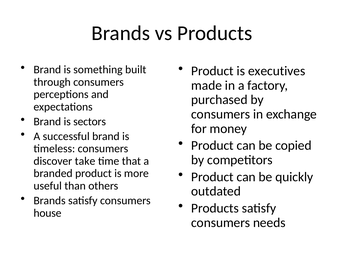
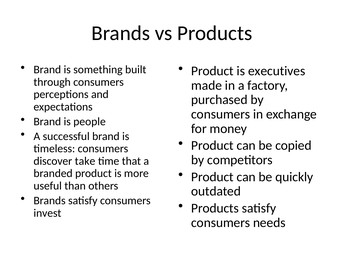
sectors: sectors -> people (90, 122)
house: house -> invest (47, 213)
